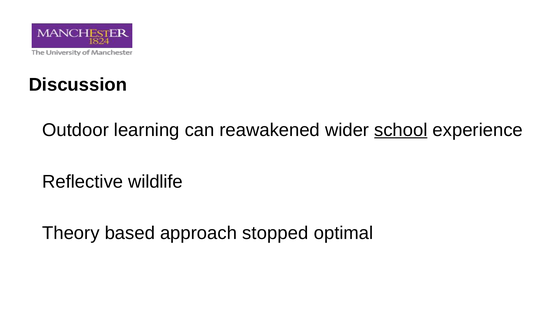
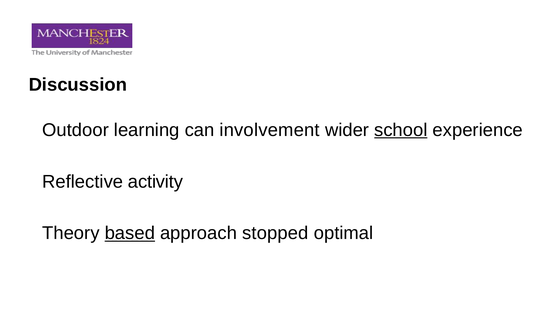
reawakened: reawakened -> involvement (270, 130)
wildlife: wildlife -> activity (155, 182)
based underline: none -> present (130, 233)
